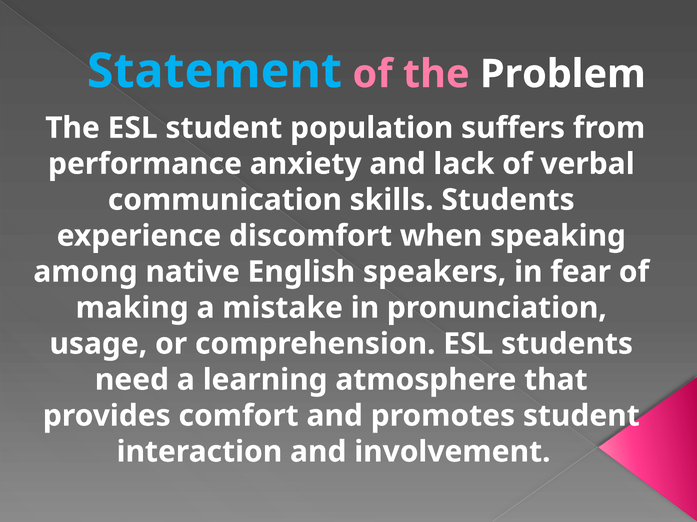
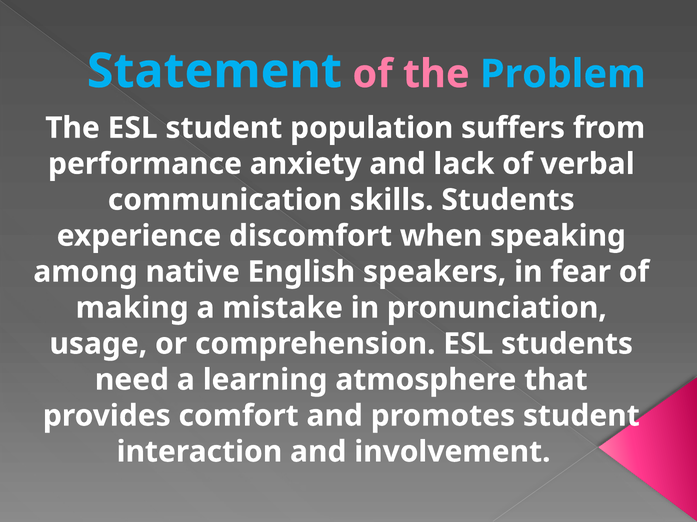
Problem colour: white -> light blue (563, 74)
